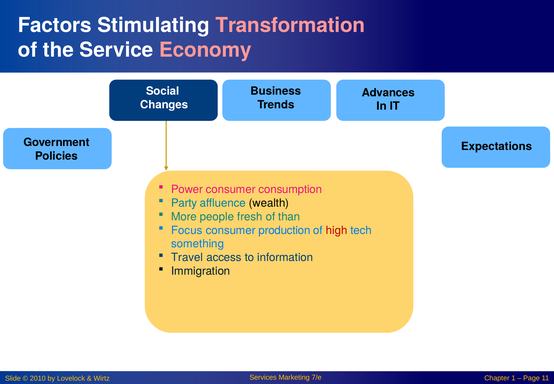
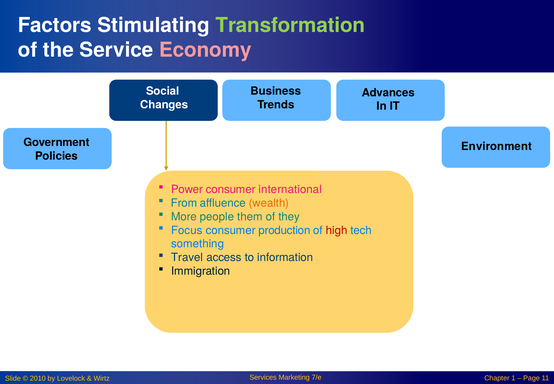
Transformation colour: pink -> light green (290, 25)
Expectations: Expectations -> Environment (497, 146)
consumption: consumption -> international (290, 189)
Party: Party -> From (184, 203)
wealth colour: black -> orange (269, 203)
fresh: fresh -> them (250, 216)
than: than -> they (289, 216)
